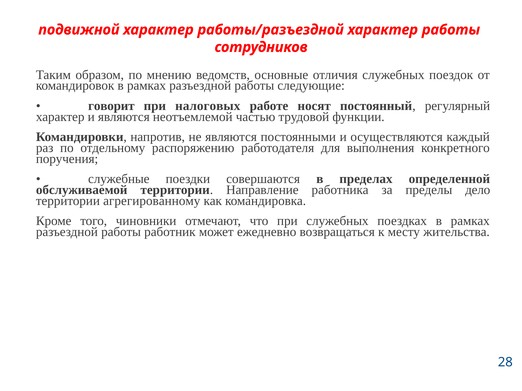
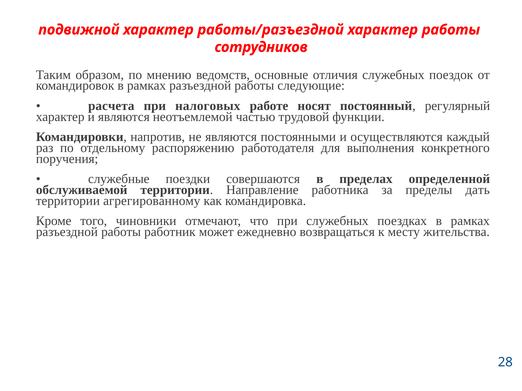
говорит: говорит -> расчета (111, 106)
дело: дело -> дать (478, 190)
